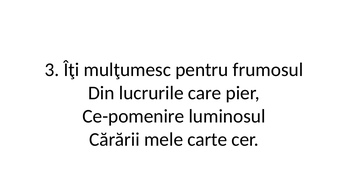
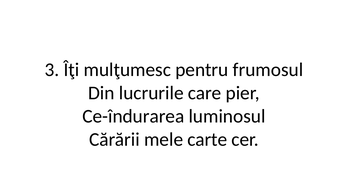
Ce-pomenire: Ce-pomenire -> Ce-îndurarea (133, 116)
